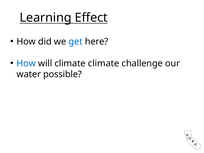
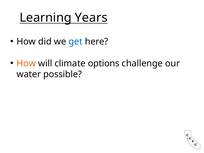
Effect: Effect -> Years (91, 18)
How colour: blue -> orange (26, 63)
climate climate: climate -> options (104, 63)
